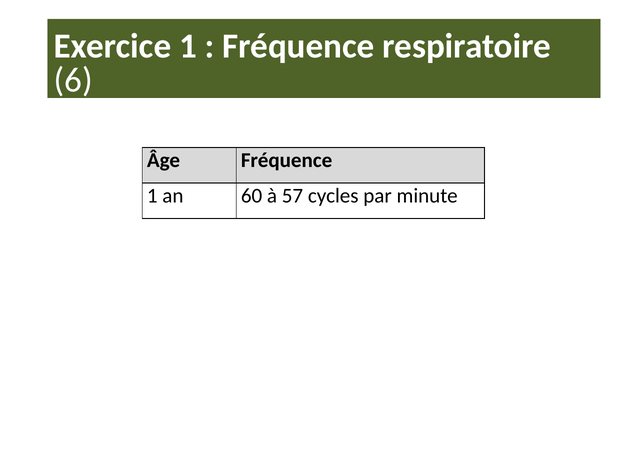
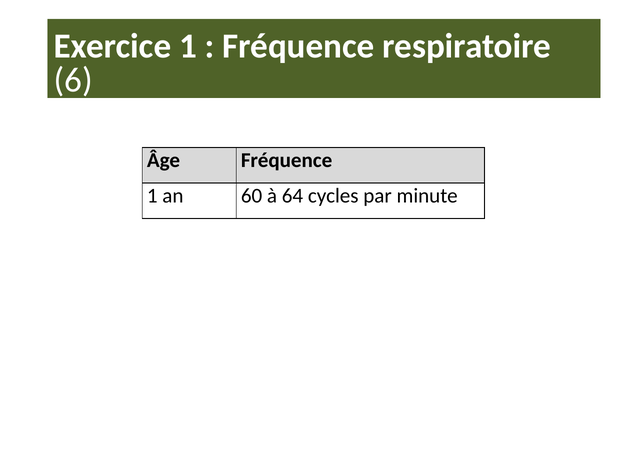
57: 57 -> 64 (292, 196)
